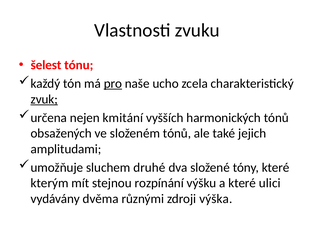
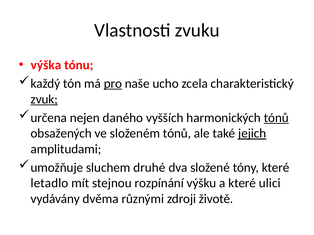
šelest: šelest -> výška (46, 65)
kmitání: kmitání -> daného (123, 118)
tónů underline: none -> present (276, 118)
jejich underline: none -> present (252, 134)
kterým: kterým -> letadlo (50, 184)
výška: výška -> životě (216, 199)
